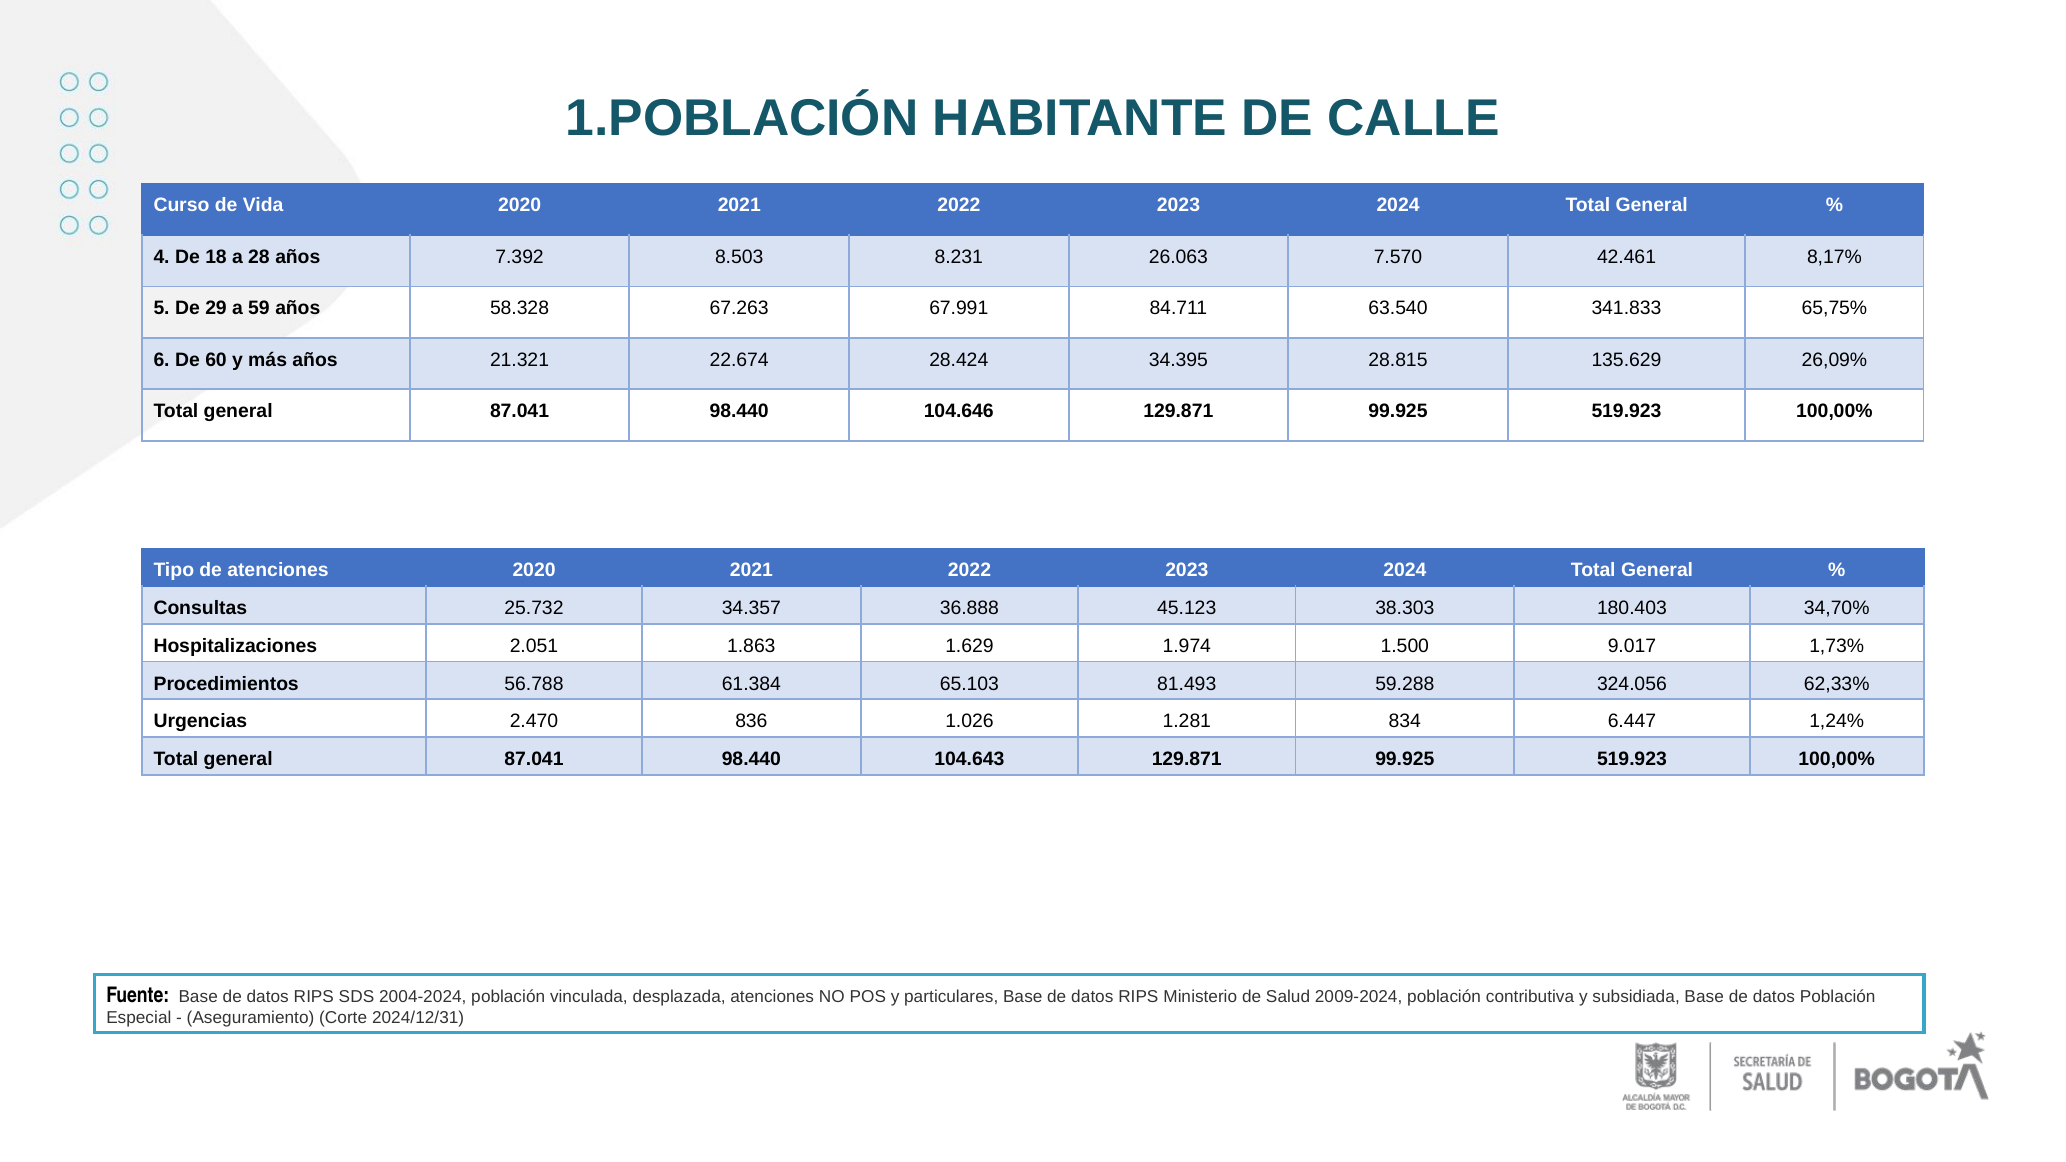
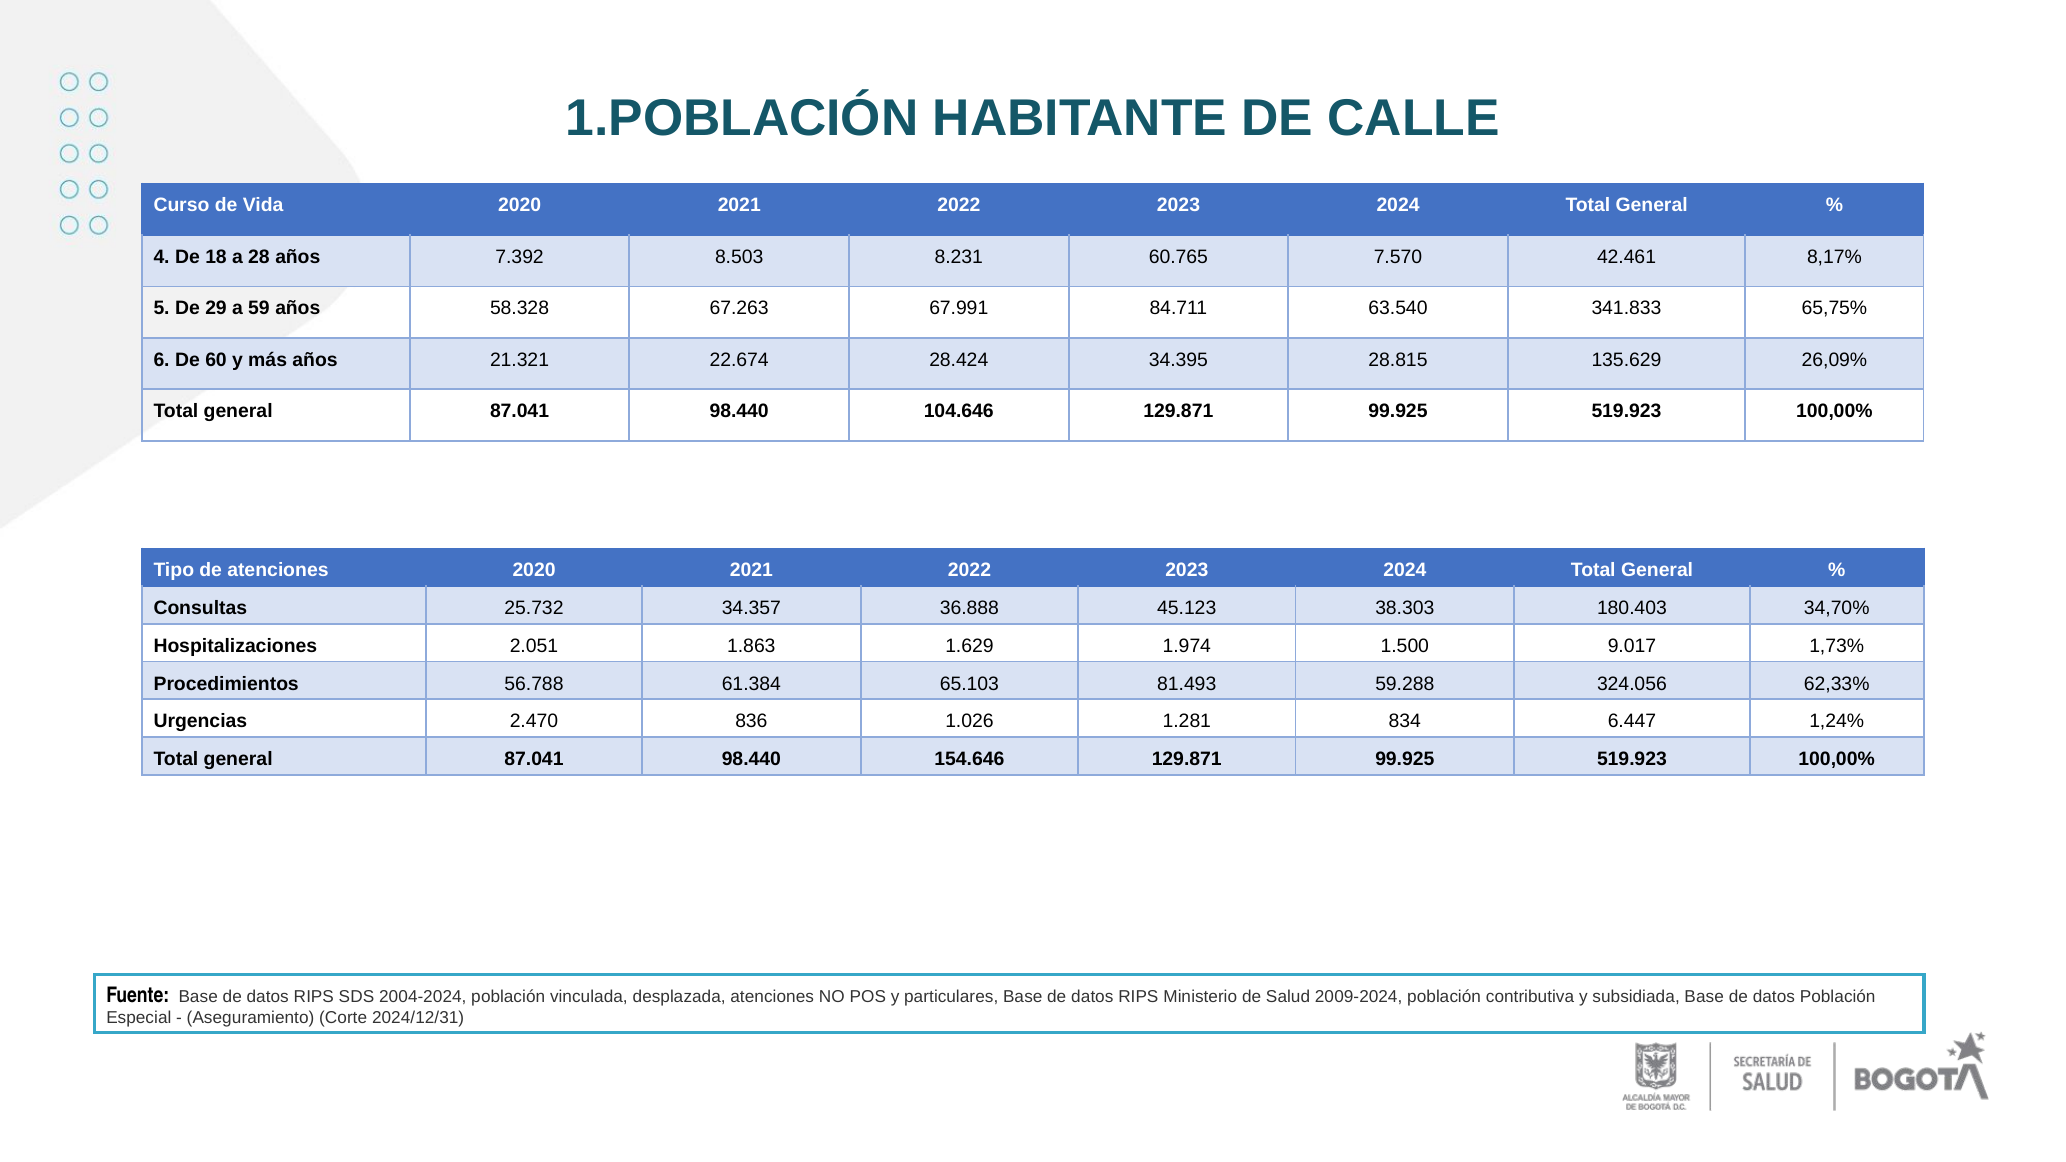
26.063: 26.063 -> 60.765 (1178, 257)
104.643: 104.643 -> 154.646 (969, 759)
